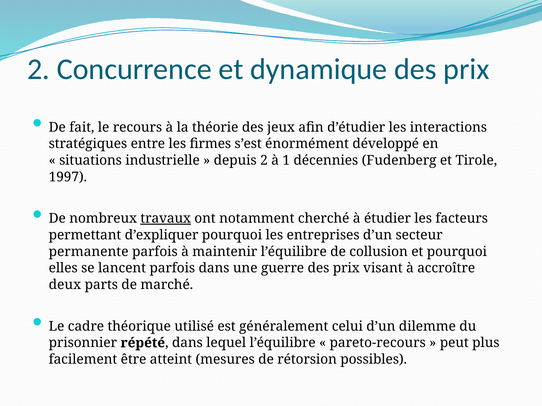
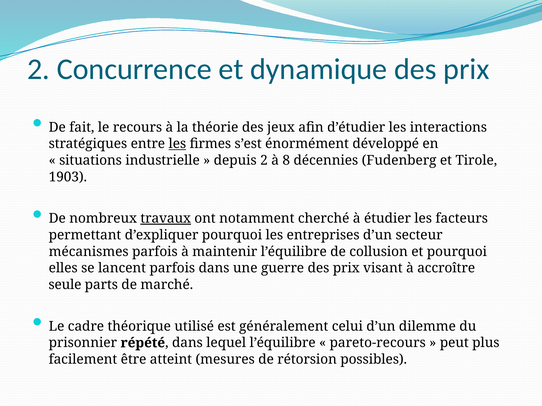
les underline: none -> present (177, 144)
1: 1 -> 8 (286, 161)
1997: 1997 -> 1903 (68, 177)
permanente: permanente -> mécanismes (89, 252)
deux: deux -> seule (65, 285)
